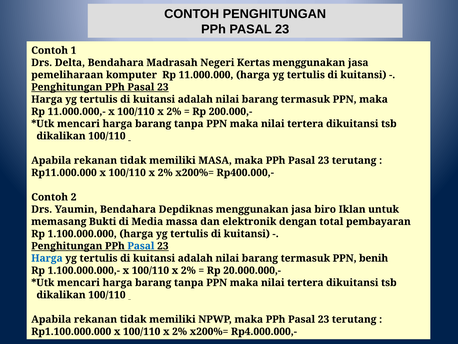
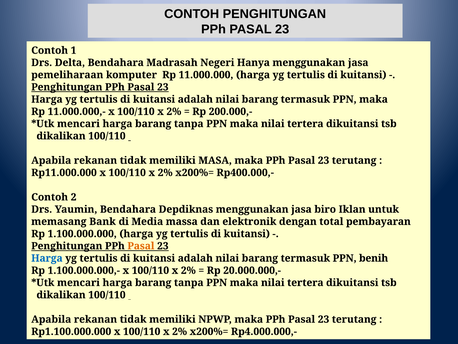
Kertas: Kertas -> Hanya (253, 63)
Bukti: Bukti -> Bank (103, 221)
Pasal colour: blue -> orange (141, 246)
